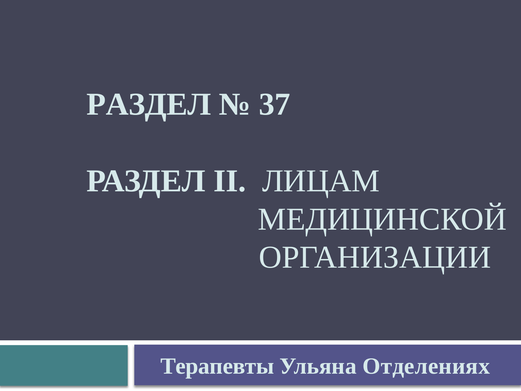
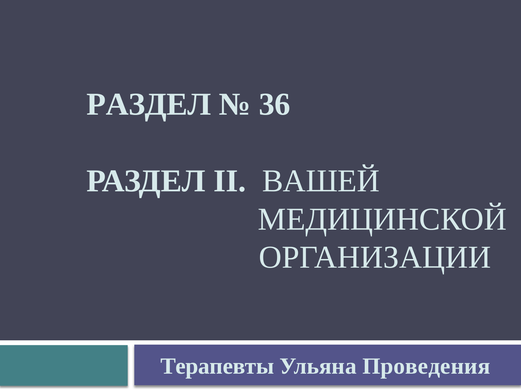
37: 37 -> 36 (275, 104)
ЛИЦАМ: ЛИЦАМ -> ВАШЕЙ (321, 181)
Отделениях: Отделениях -> Проведения (426, 366)
